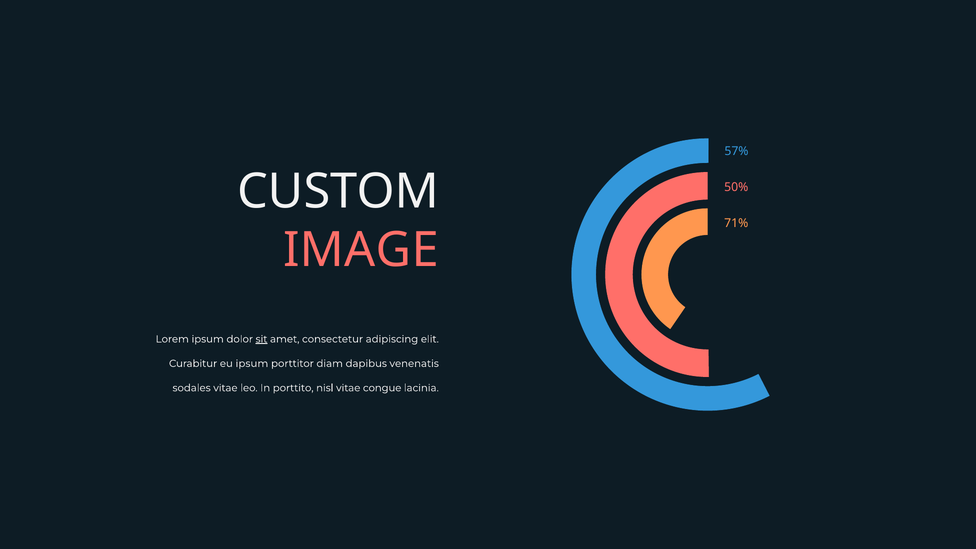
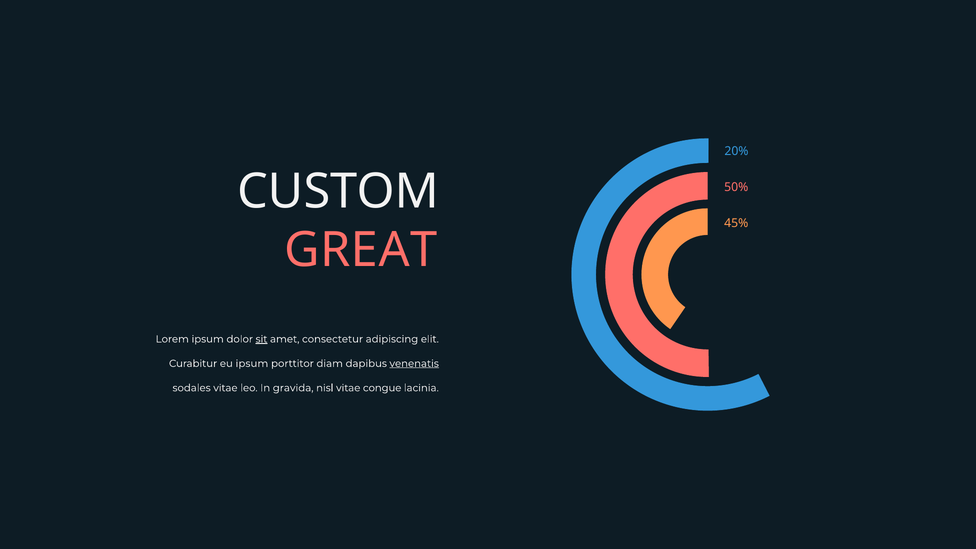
57%: 57% -> 20% (736, 151)
71%: 71% -> 45% (736, 223)
IMAGE: IMAGE -> GREAT (361, 250)
venenatis underline: none -> present (414, 364)
porttito: porttito -> gravida (293, 388)
